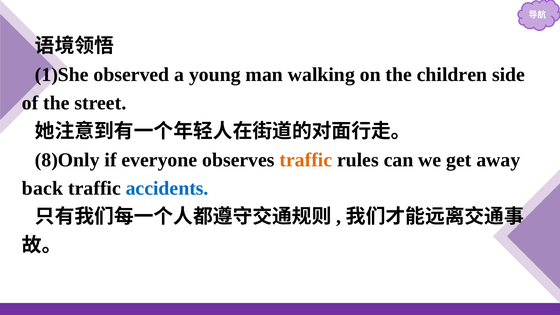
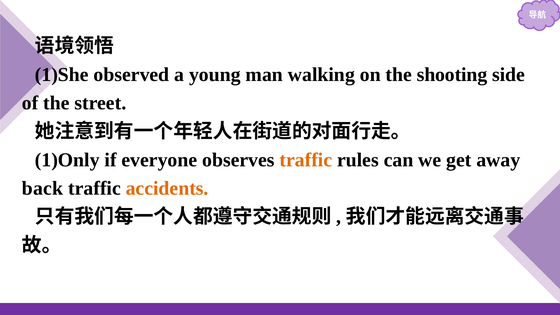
children: children -> shooting (452, 75)
8)Only: 8)Only -> 1)Only (67, 160)
accidents colour: blue -> orange (167, 188)
